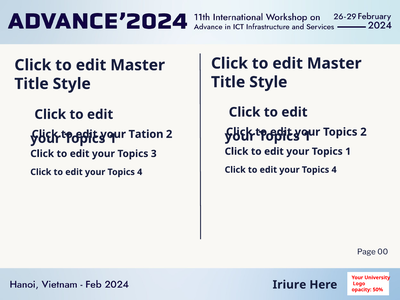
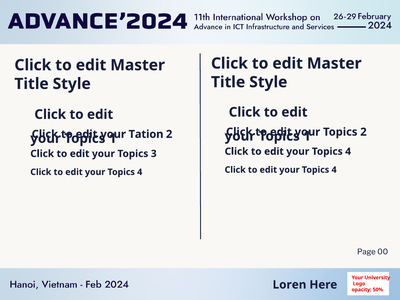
1: 1 -> 4 (348, 151)
Iriure: Iriure -> Loren (289, 285)
